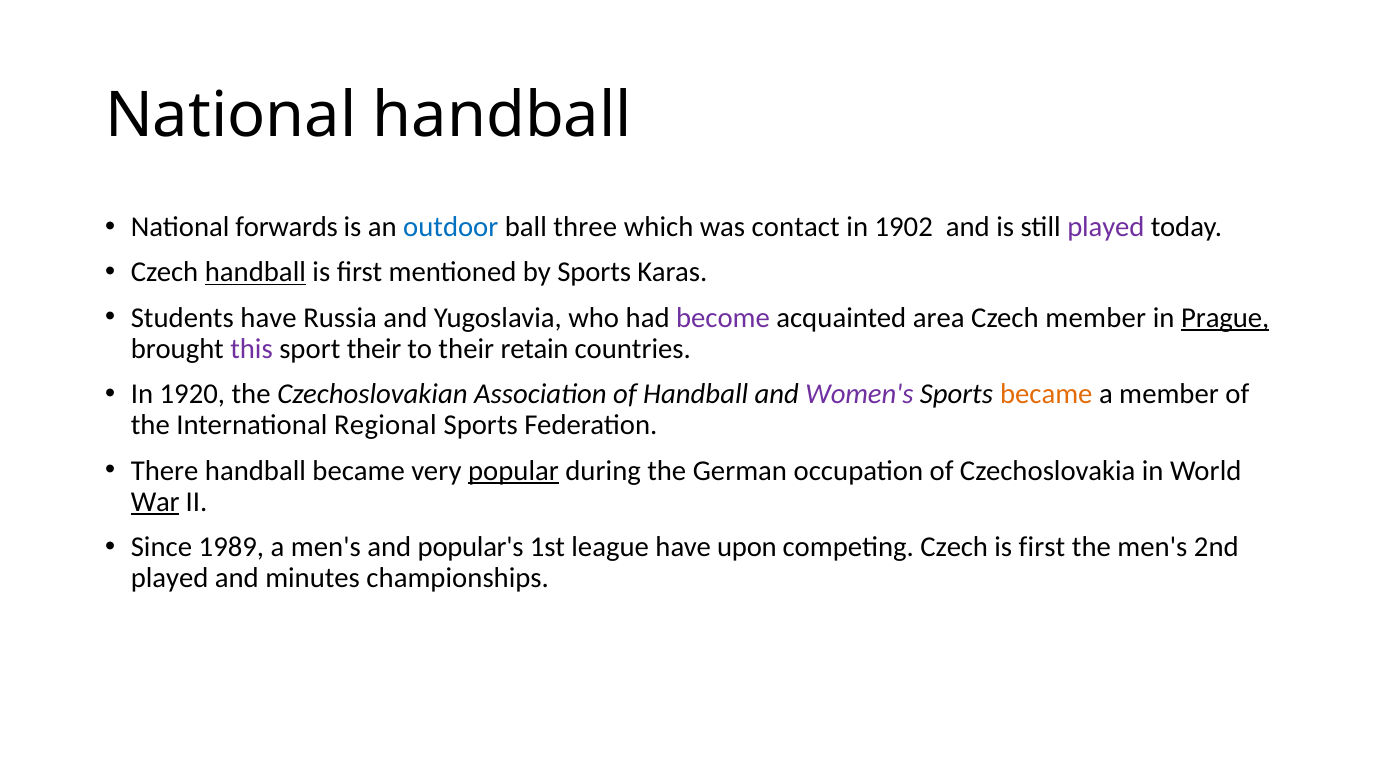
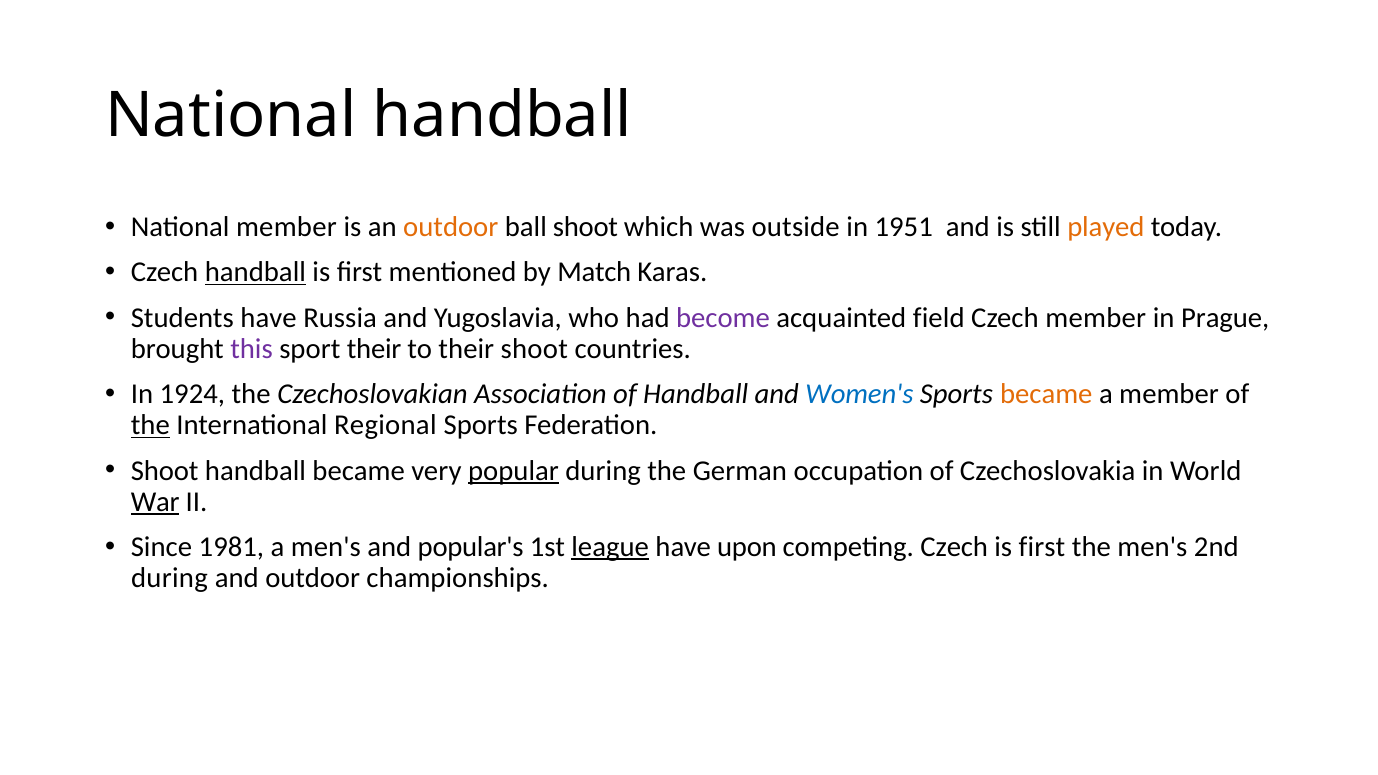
National forwards: forwards -> member (286, 227)
outdoor colour: blue -> orange (451, 227)
ball three: three -> shoot (585, 227)
contact: contact -> outside (796, 227)
1902: 1902 -> 1951 (904, 227)
played colour: purple -> orange (1106, 227)
by Sports: Sports -> Match (594, 272)
area: area -> field (939, 318)
Prague underline: present -> none (1225, 318)
their retain: retain -> shoot (534, 349)
1920: 1920 -> 1924 (192, 394)
Women's colour: purple -> blue (859, 394)
the underline: none -> present (150, 425)
There: There -> Shoot (165, 471)
1989: 1989 -> 1981 (231, 547)
league underline: none -> present (610, 547)
played: played -> during (169, 578)
and minutes: minutes -> outdoor (313, 578)
